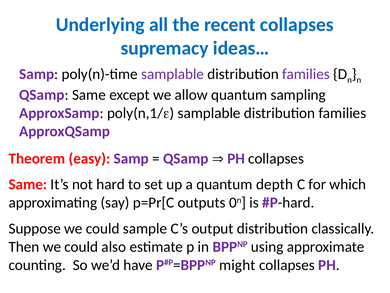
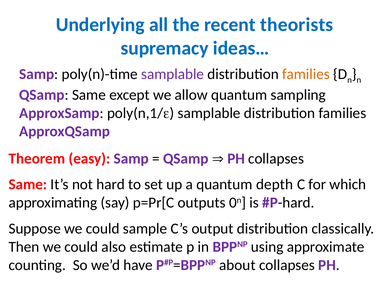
recent collapses: collapses -> theorists (297, 25)
families colour: purple -> orange (306, 74)
might: might -> about (237, 265)
